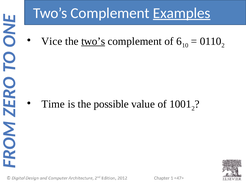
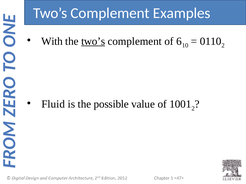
Examples underline: present -> none (182, 13)
Vice: Vice -> With (52, 41)
Time: Time -> Fluid (53, 104)
